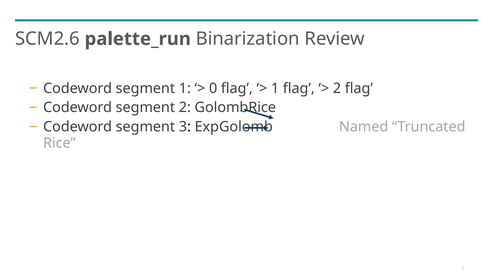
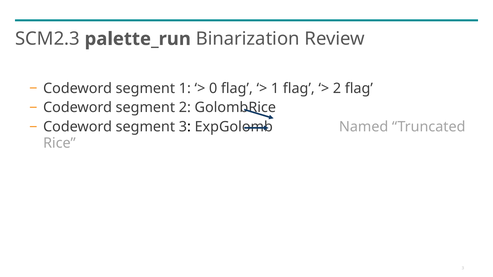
SCM2.6: SCM2.6 -> SCM2.3 (47, 39)
